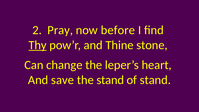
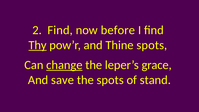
2 Pray: Pray -> Find (60, 30)
Thine stone: stone -> spots (152, 45)
change underline: none -> present (64, 65)
heart: heart -> grace (157, 65)
the stand: stand -> spots (110, 80)
